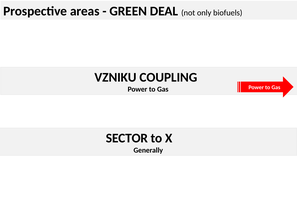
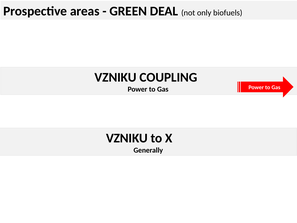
SECTOR: SECTOR -> VZNIKU (127, 138)
